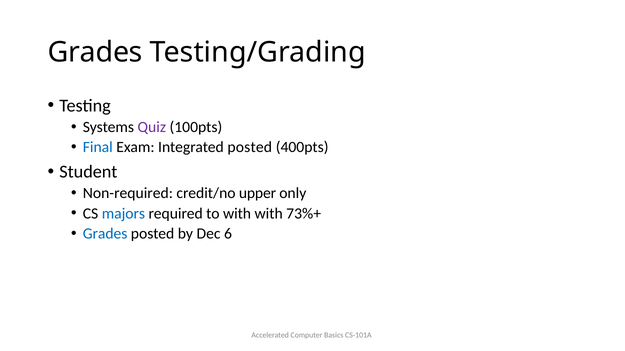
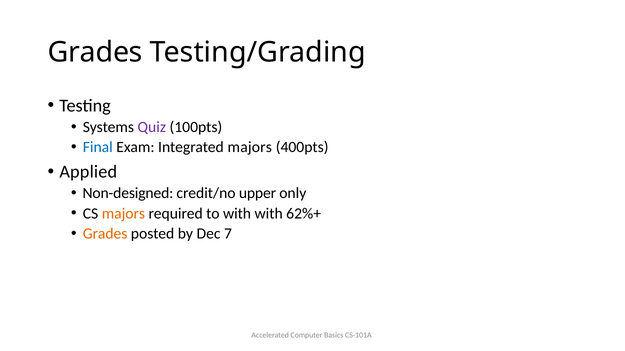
Integrated posted: posted -> majors (250, 147)
Student: Student -> Applied (88, 172)
Non-required: Non-required -> Non-designed (128, 194)
majors colour: blue -> orange (123, 214)
73%+: 73%+ -> 62%+ (304, 214)
Grades colour: blue -> orange (105, 234)
6: 6 -> 7 (228, 234)
